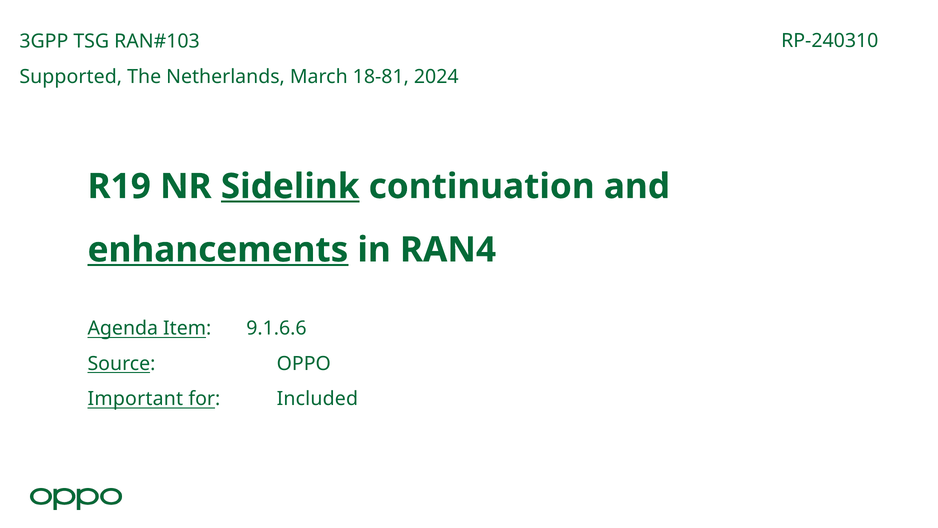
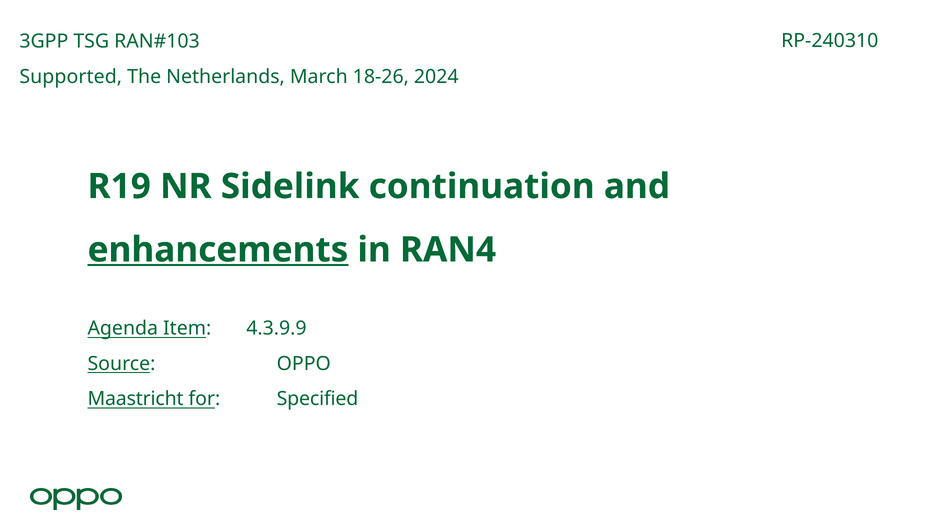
18-81: 18-81 -> 18-26 (381, 77)
Sidelink underline: present -> none (290, 186)
9.1.6.6: 9.1.6.6 -> 4.3.9.9 (276, 328)
Important: Important -> Maastricht (136, 399)
Included: Included -> Specified (318, 399)
